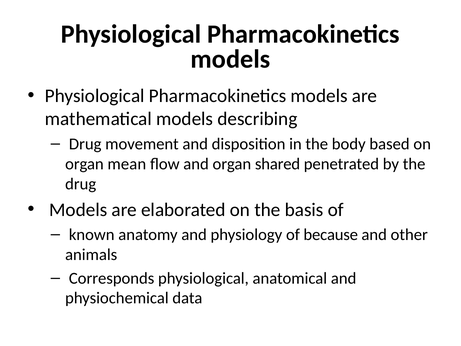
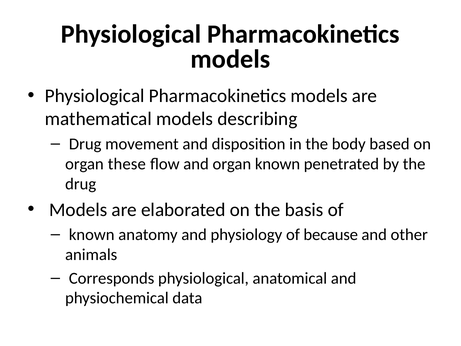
mean: mean -> these (127, 164)
organ shared: shared -> known (278, 164)
